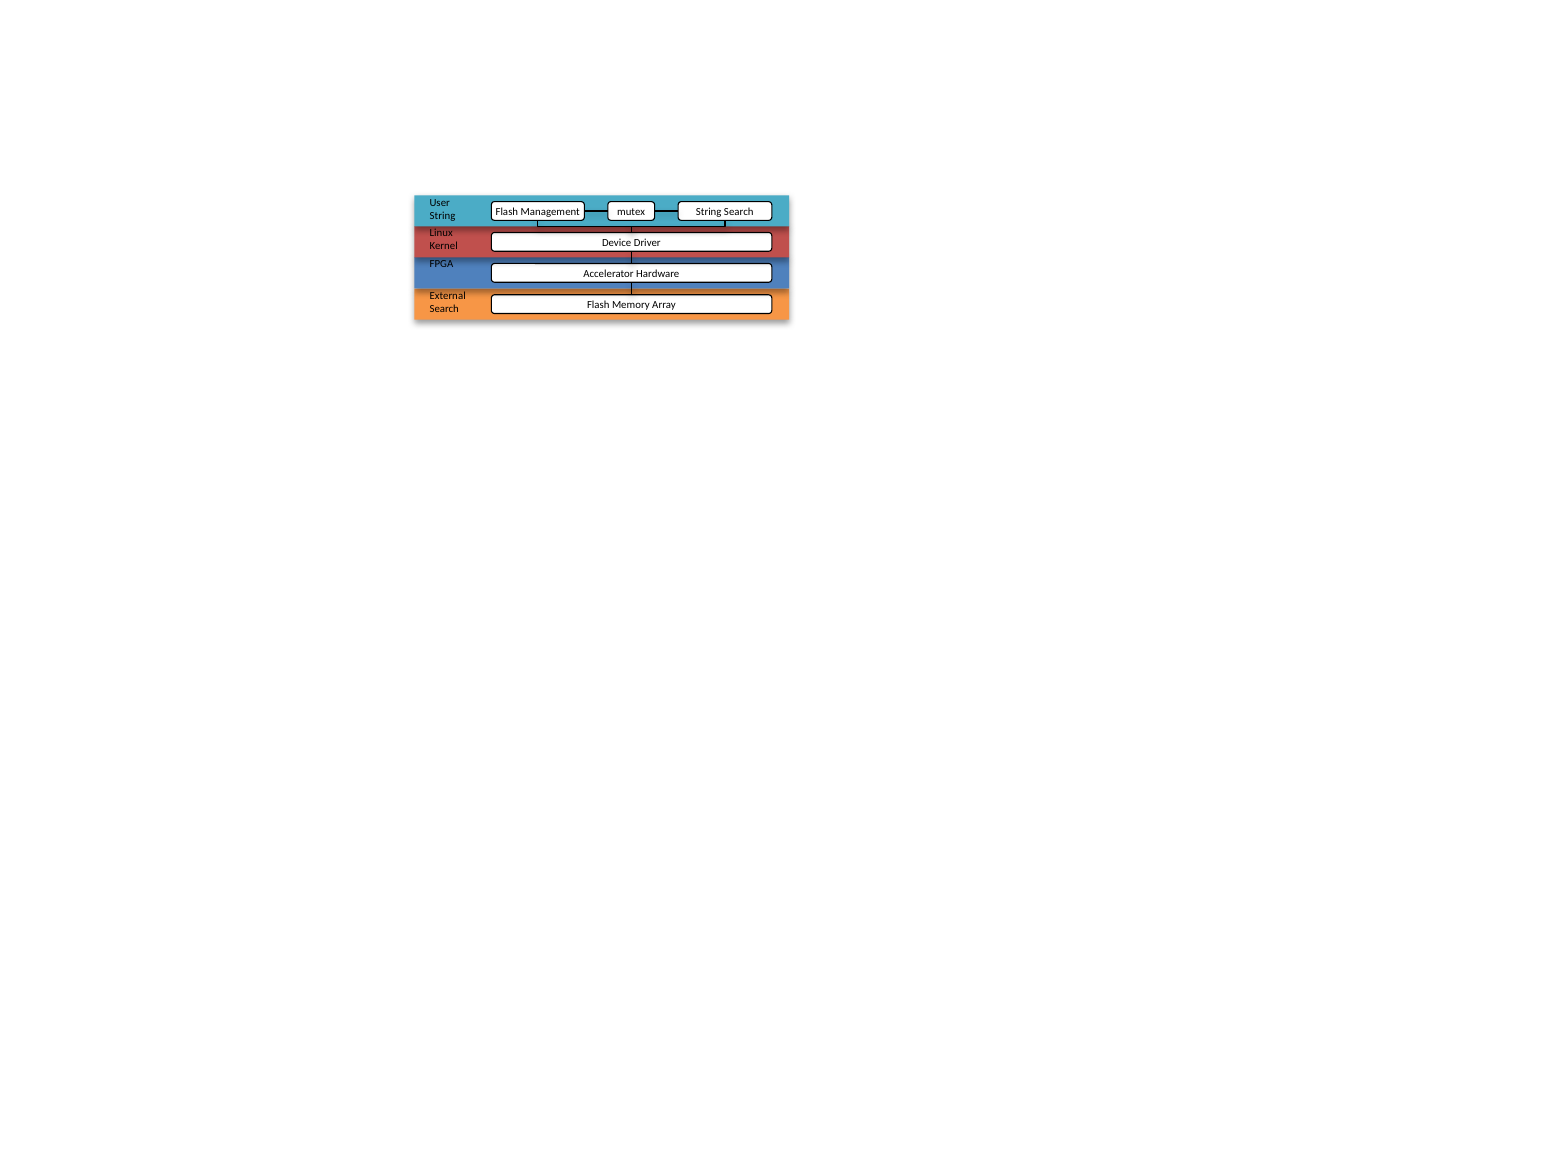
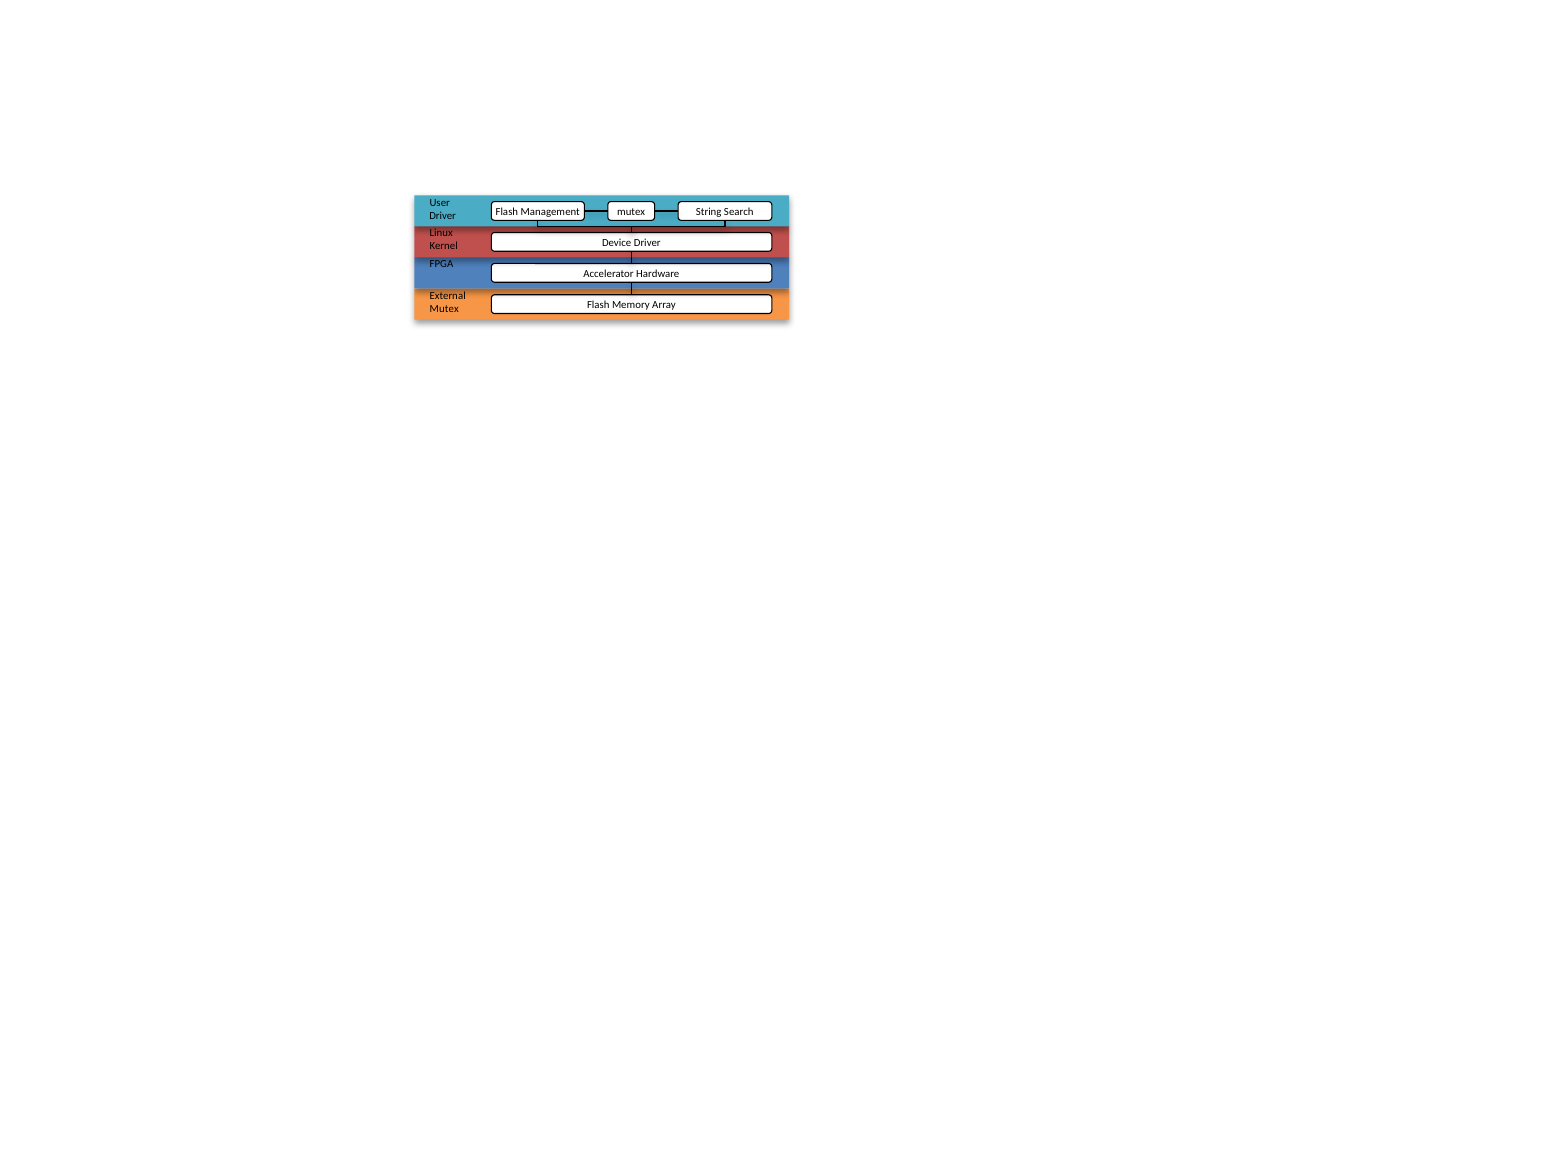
String: String -> Driver (443, 215)
Search: Search -> Mutex (444, 309)
